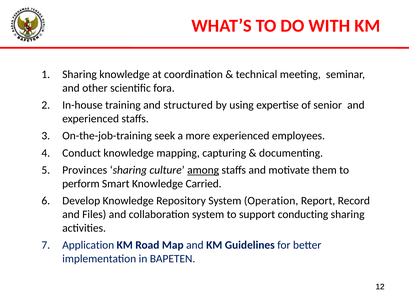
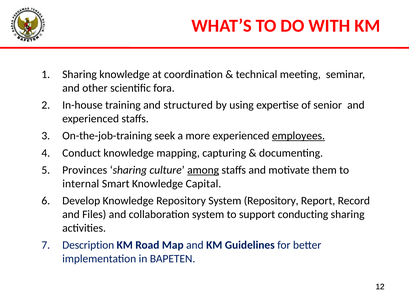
employees underline: none -> present (298, 136)
perform: perform -> internal (81, 184)
Carried: Carried -> Capital (203, 184)
System Operation: Operation -> Repository (271, 201)
Application: Application -> Description (88, 245)
